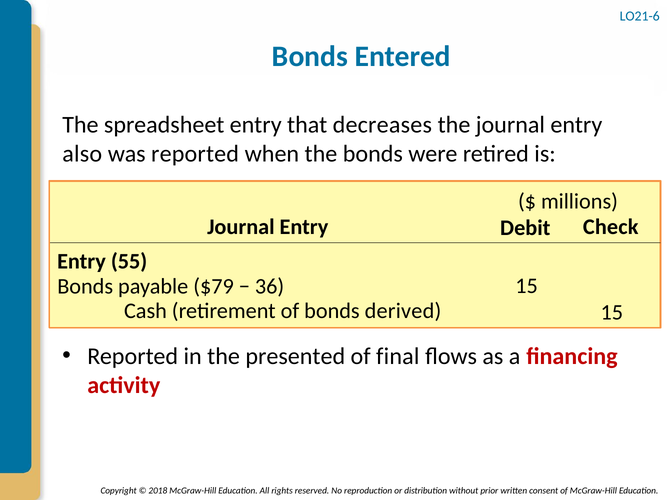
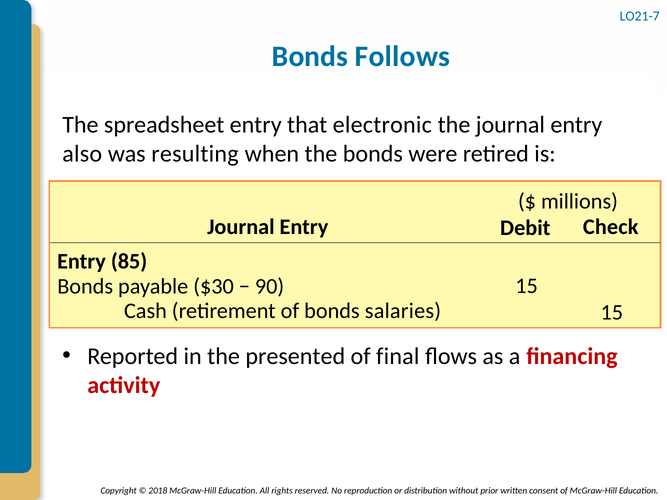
LO21-6: LO21-6 -> LO21-7 (640, 16)
Entered: Entered -> Follows (403, 57)
decreases: decreases -> electronic (382, 125)
was reported: reported -> resulting (195, 154)
55: 55 -> 85 (129, 262)
$79: $79 -> $30 (214, 286)
36: 36 -> 90 (270, 286)
derived: derived -> salaries (403, 311)
